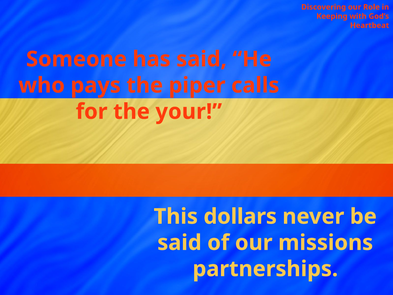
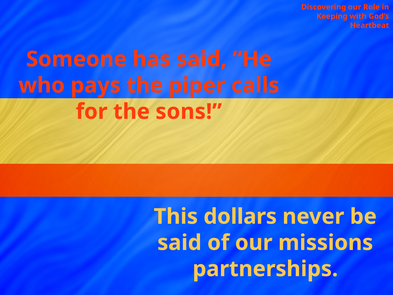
your: your -> sons (189, 112)
